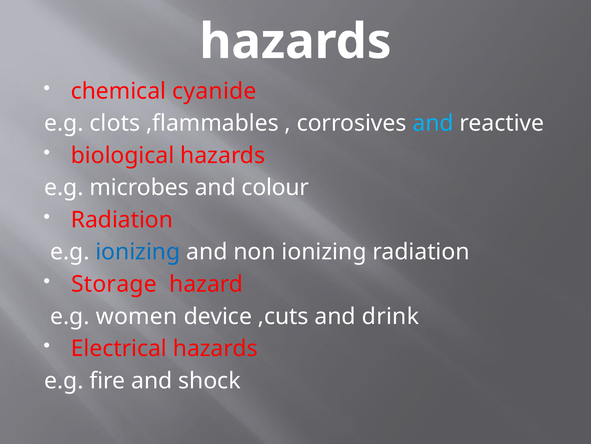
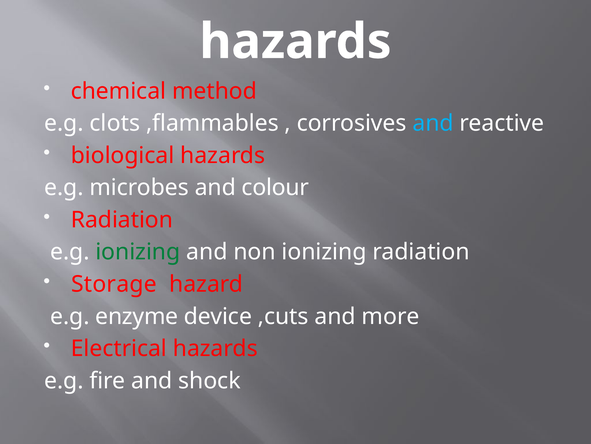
cyanide: cyanide -> method (215, 91)
ionizing colour: blue -> green (138, 252)
women: women -> enzyme (137, 316)
drink: drink -> more (391, 316)
